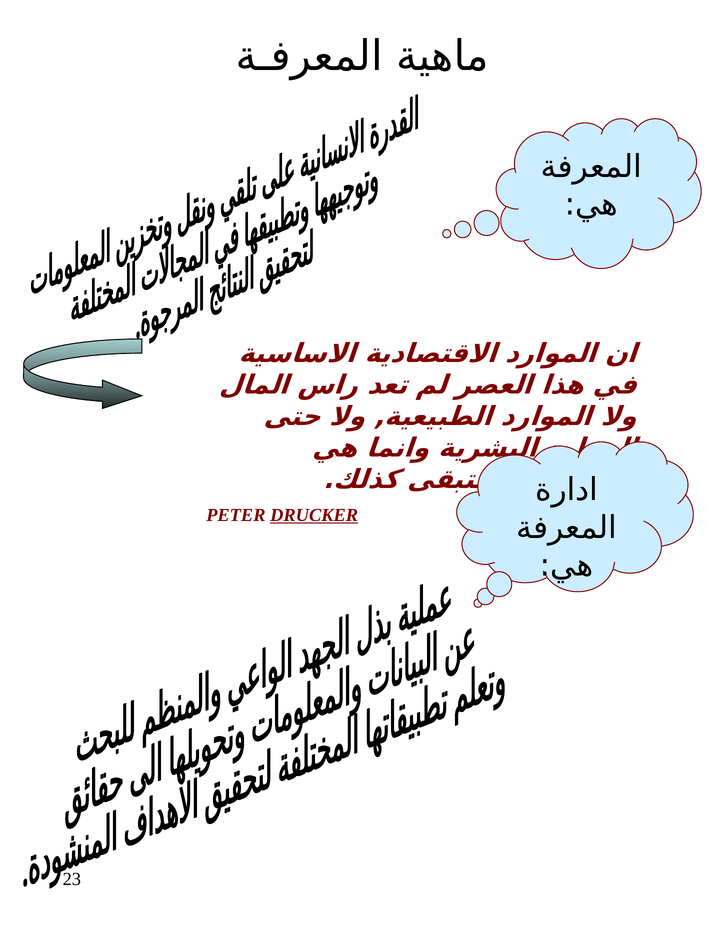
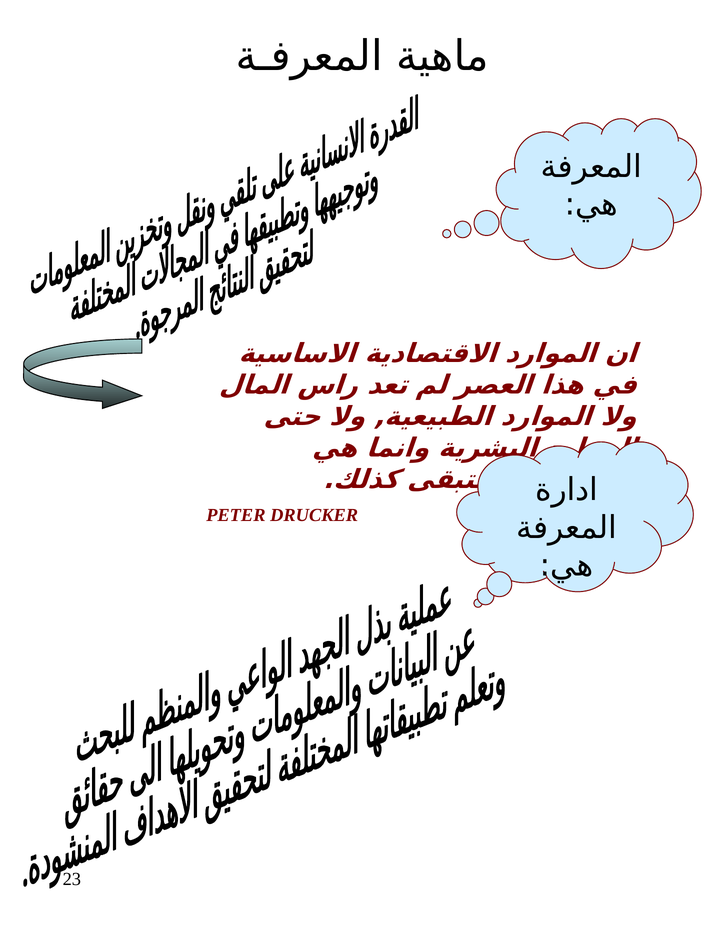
DRUCKER underline: present -> none (314, 515)
